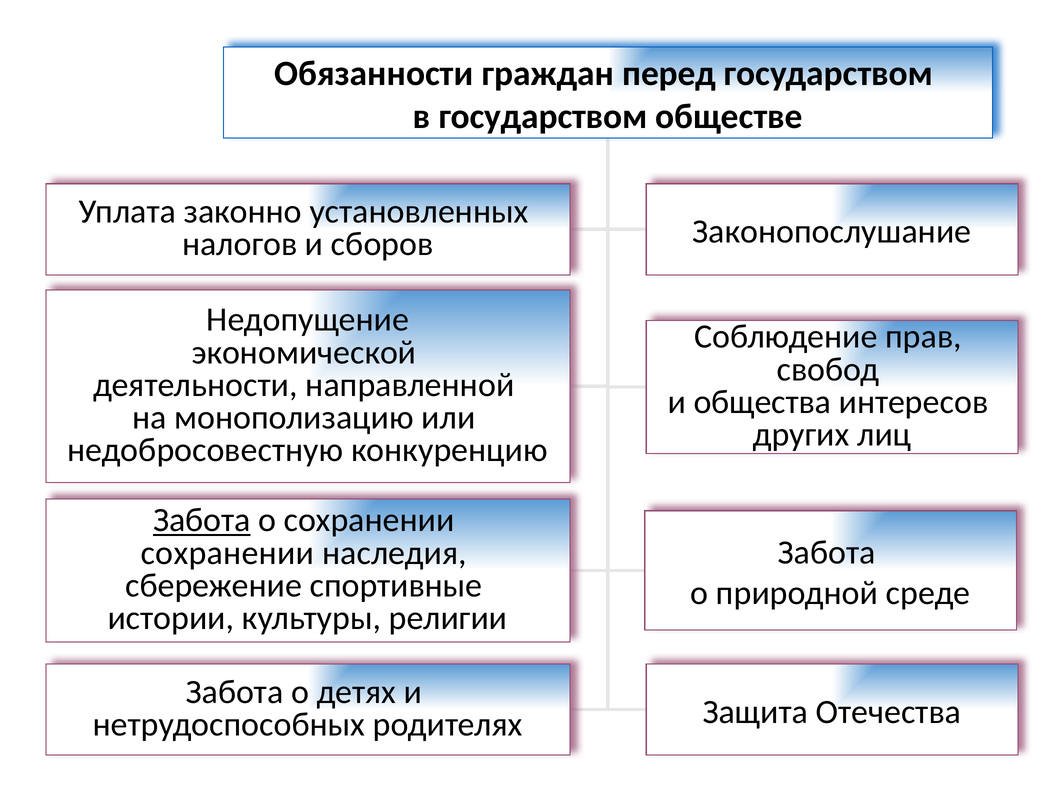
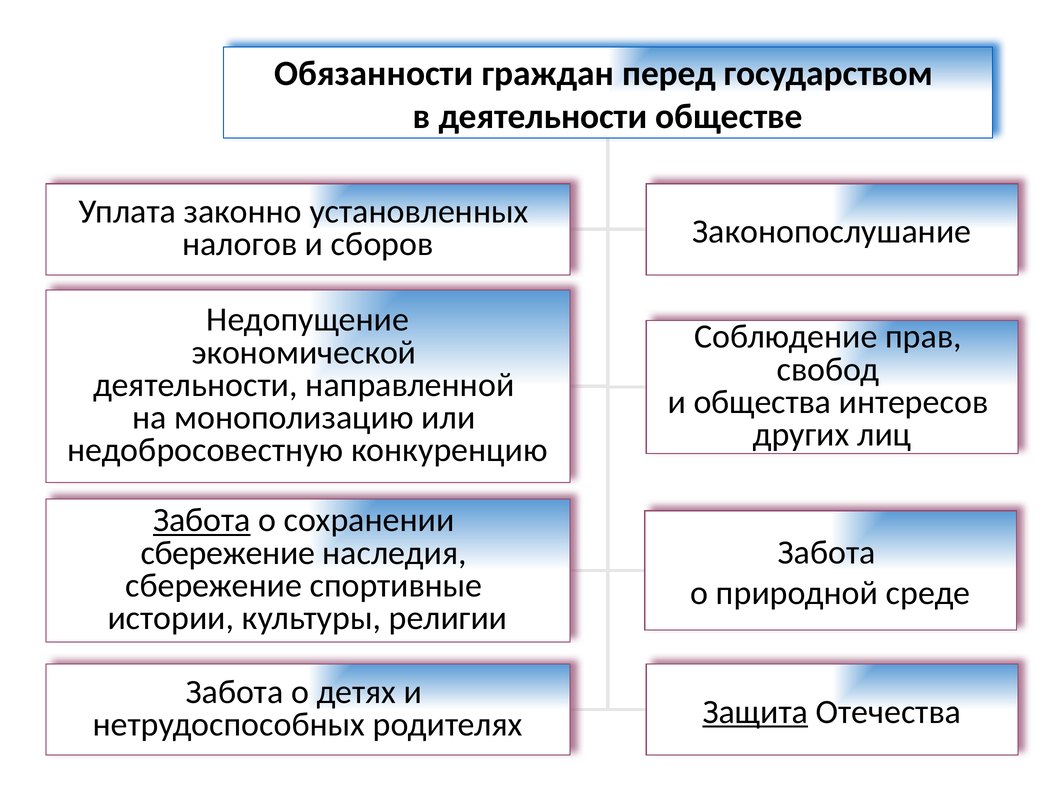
в государством: государством -> деятельности (543, 116)
сохранении: сохранении -> сбережение (228, 553)
Защита underline: none -> present (755, 712)
